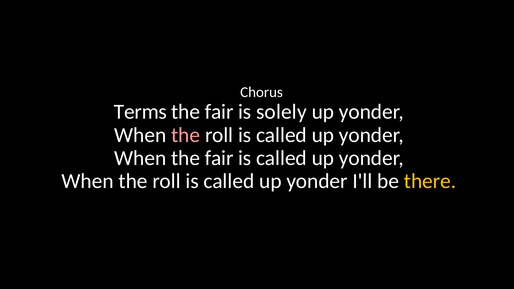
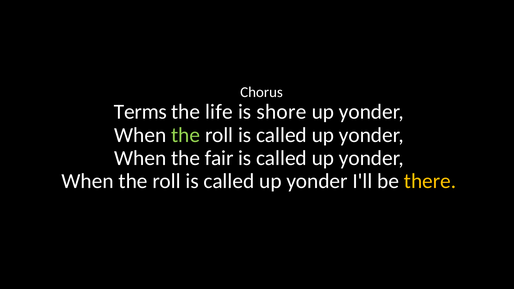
fair: fair -> life (219, 112)
solely: solely -> shore (281, 112)
the colour: pink -> light green (186, 135)
